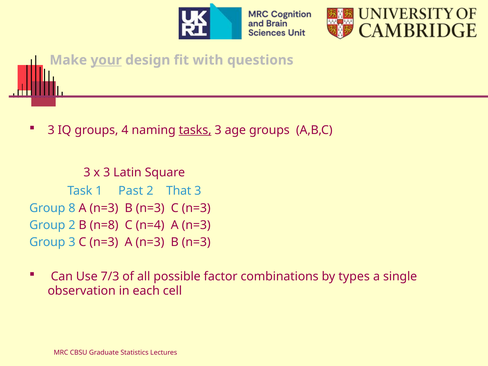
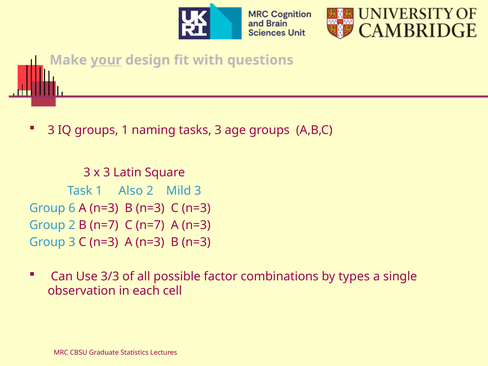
groups 4: 4 -> 1 (125, 130)
tasks underline: present -> none (195, 130)
Past: Past -> Also (131, 191)
That: That -> Mild (179, 191)
8: 8 -> 6 (72, 208)
B n=8: n=8 -> n=7 (104, 225)
C n=4: n=4 -> n=7 (150, 225)
7/3: 7/3 -> 3/3 (110, 276)
